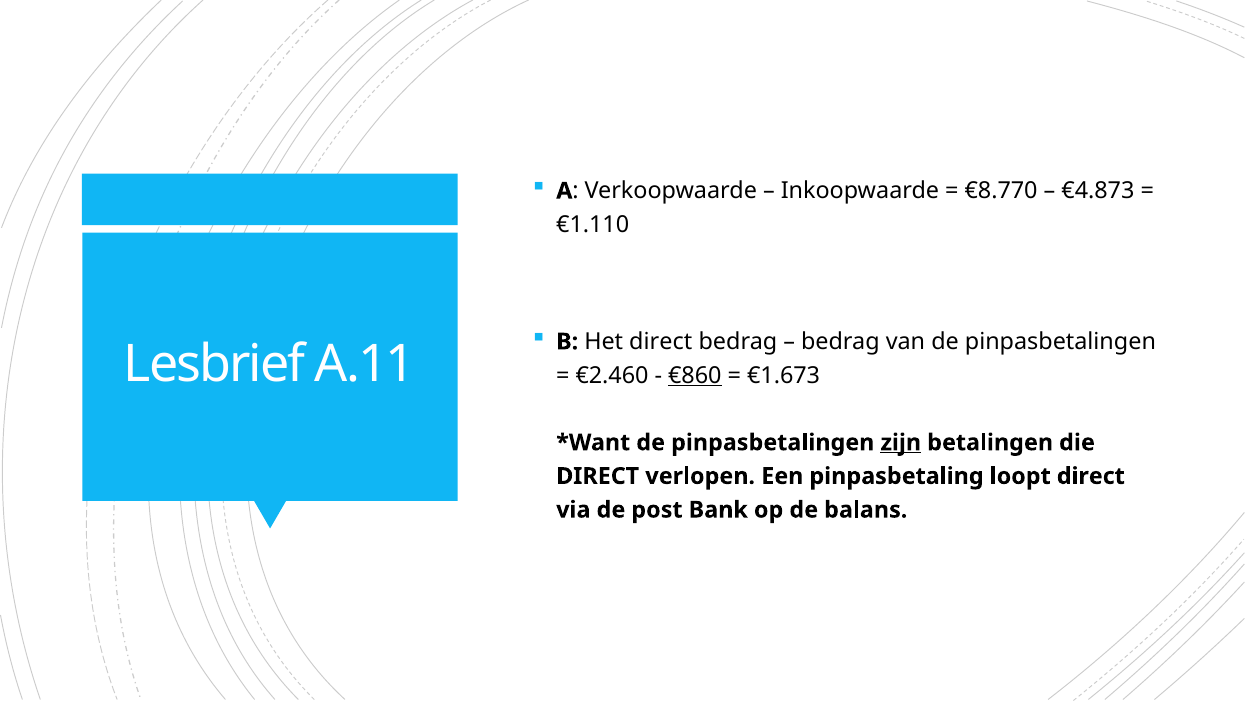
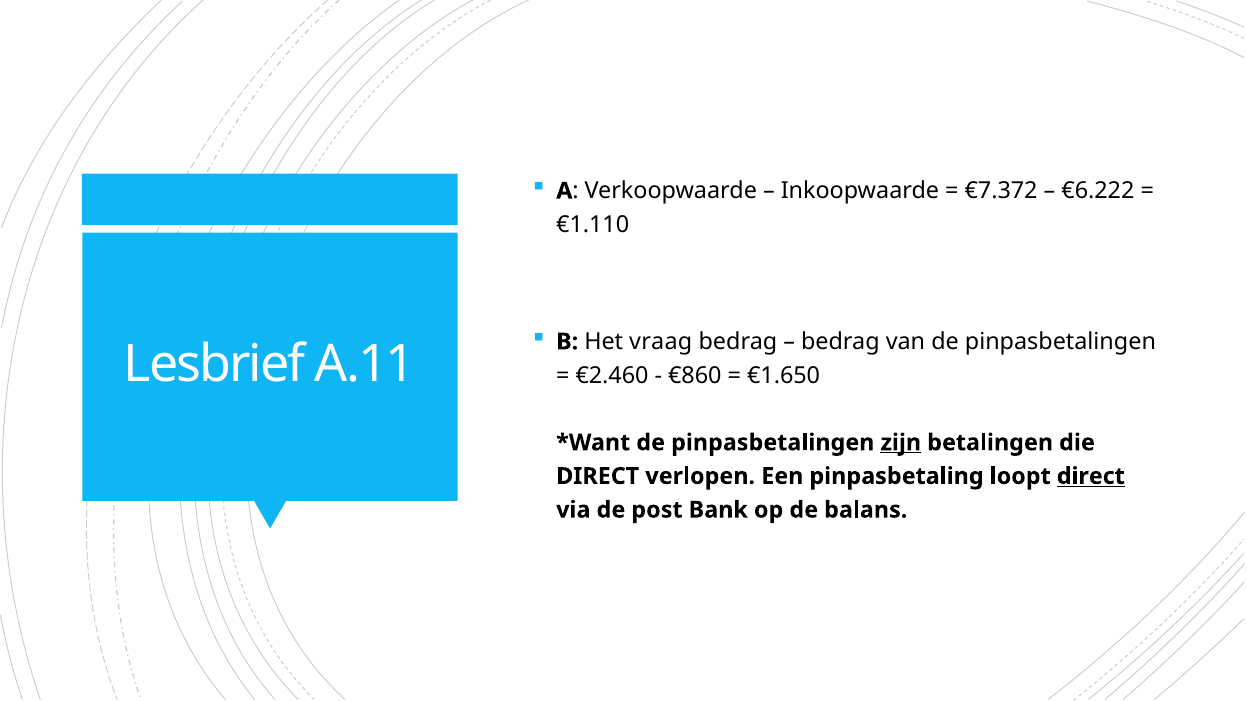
€8.770: €8.770 -> €7.372 (1001, 191)
€4.873: €4.873 -> €6.222 (1098, 191)
Het direct: direct -> vraag (661, 342)
€860 underline: present -> none (695, 376)
€1.673: €1.673 -> €1.650 (784, 376)
direct underline: none -> present (1091, 477)
